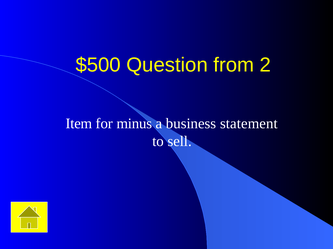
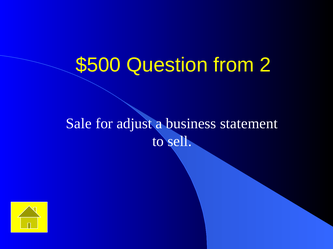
Item: Item -> Sale (79, 124)
minus: minus -> adjust (134, 124)
